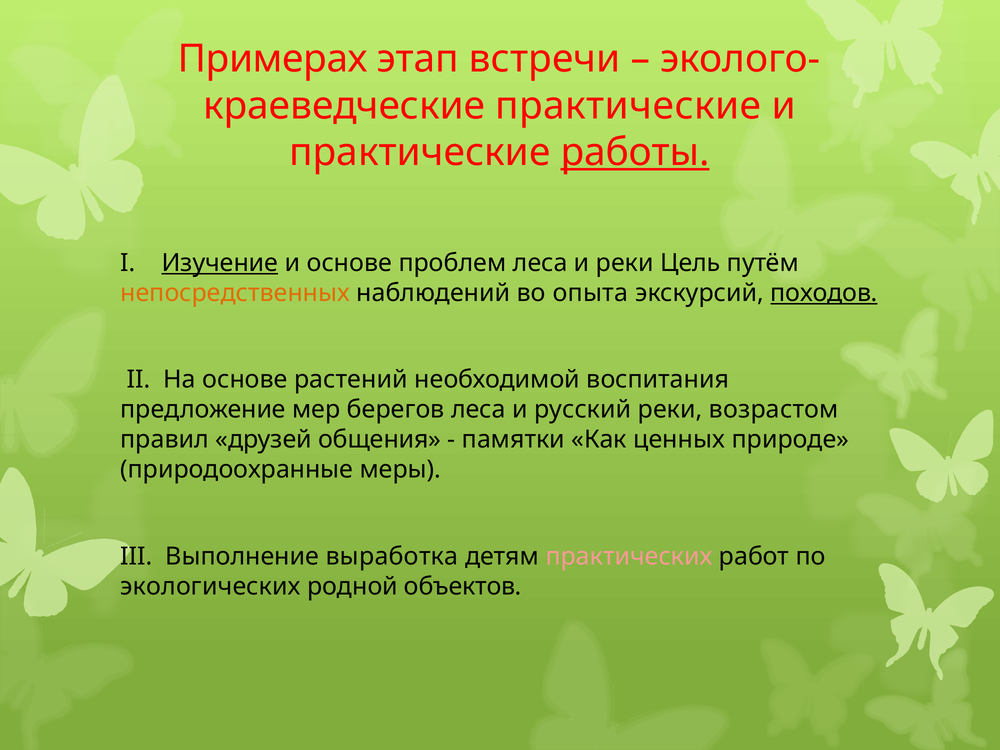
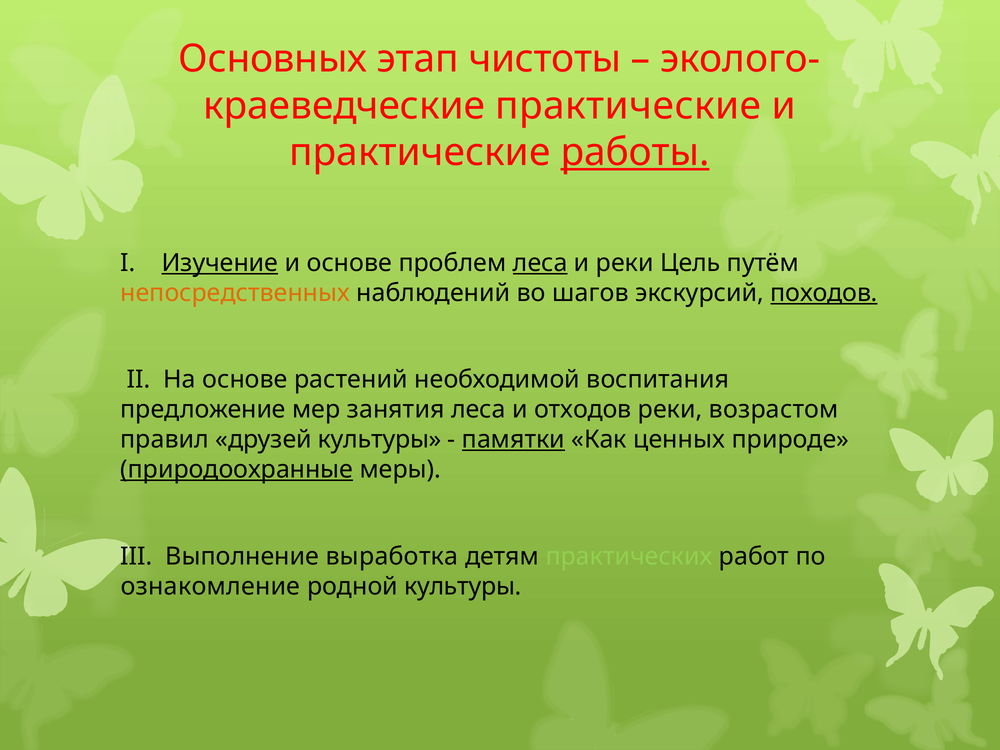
Примерах: Примерах -> Основных (273, 59)
встречи: встречи -> чистоты (545, 59)
леса underline: none -> present (540, 263)
опыта: опыта -> шагов (590, 293)
берегов: берегов -> занятия (396, 410)
русский: русский -> отходов (583, 410)
друзей общения: общения -> культуры (380, 440)
памятки underline: none -> present (513, 440)
природоохранные underline: none -> present (237, 470)
практических colour: pink -> light green (629, 556)
экологических: экологических -> ознакомление (210, 586)
родной объектов: объектов -> культуры (463, 586)
